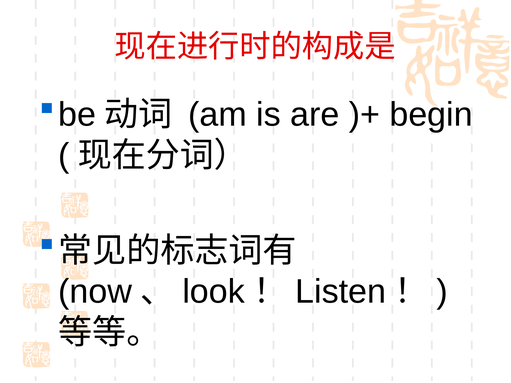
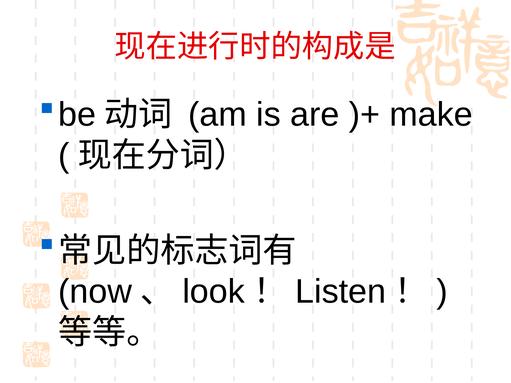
begin: begin -> make (431, 115)
